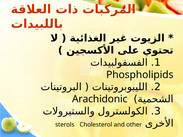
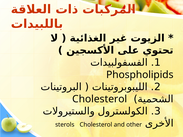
Arachidonic: Arachidonic -> Cholesterol (100, 99)
